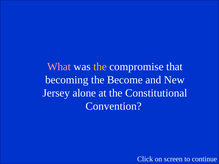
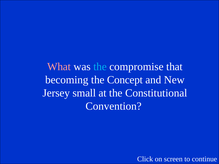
the colour: yellow -> light blue (100, 67)
Become: Become -> Concept (125, 80)
alone: alone -> small (84, 93)
